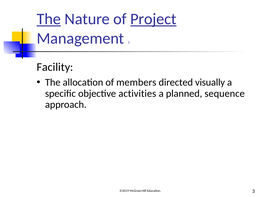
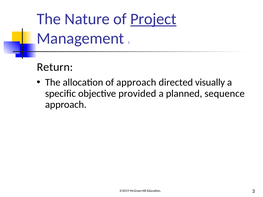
The underline: present -> none (49, 19)
Facility: Facility -> Return (55, 67)
of members: members -> approach (136, 83)
activities: activities -> provided (137, 94)
